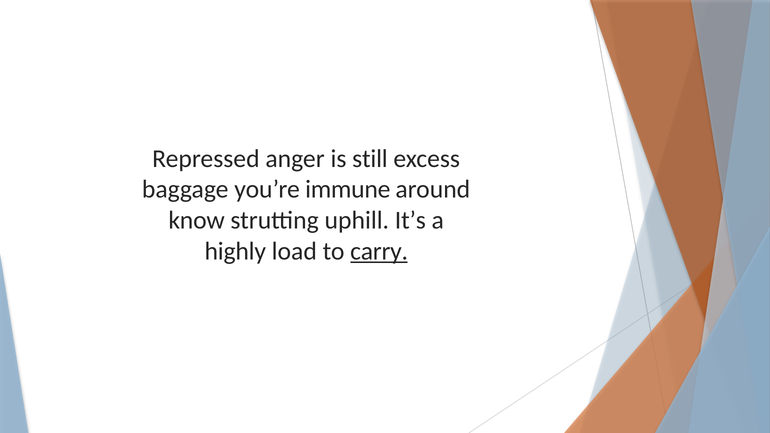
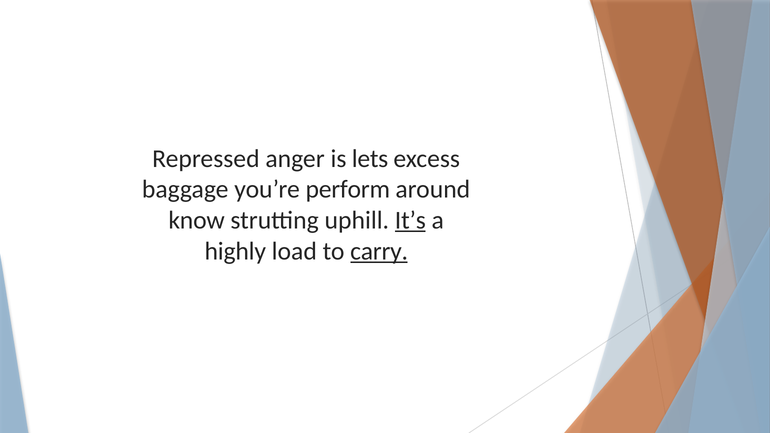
still: still -> lets (370, 159)
immune: immune -> perform (348, 190)
It’s underline: none -> present (410, 220)
